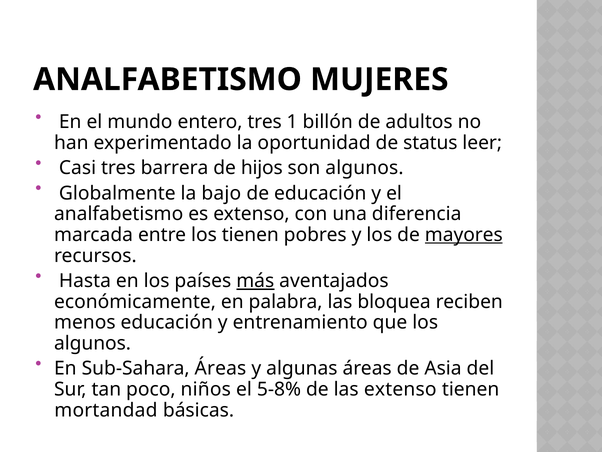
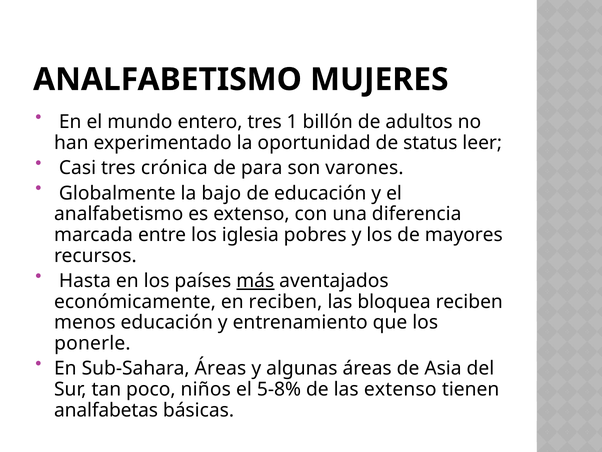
barrera: barrera -> crónica (174, 168)
hijos: hijos -> para (262, 168)
son algunos: algunos -> varones (364, 168)
los tienen: tienen -> iglesia (250, 235)
mayores underline: present -> none (464, 235)
en palabra: palabra -> reciben (285, 301)
algunos: algunos -> ponerle (92, 343)
mortandad: mortandad -> analfabetas (106, 410)
